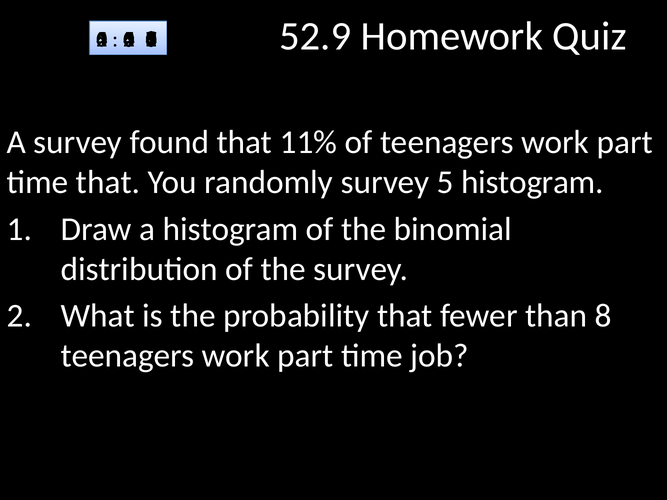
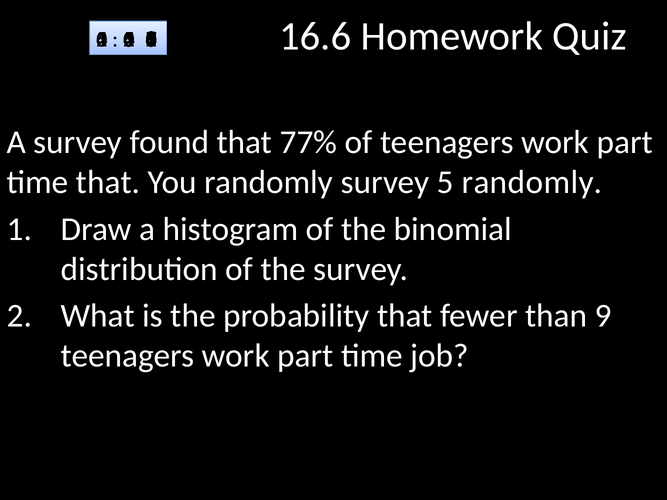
52.9: 52.9 -> 16.6 (315, 36)
11%: 11% -> 77% (308, 142)
5 histogram: histogram -> randomly (532, 182)
8: 8 -> 9 (603, 316)
